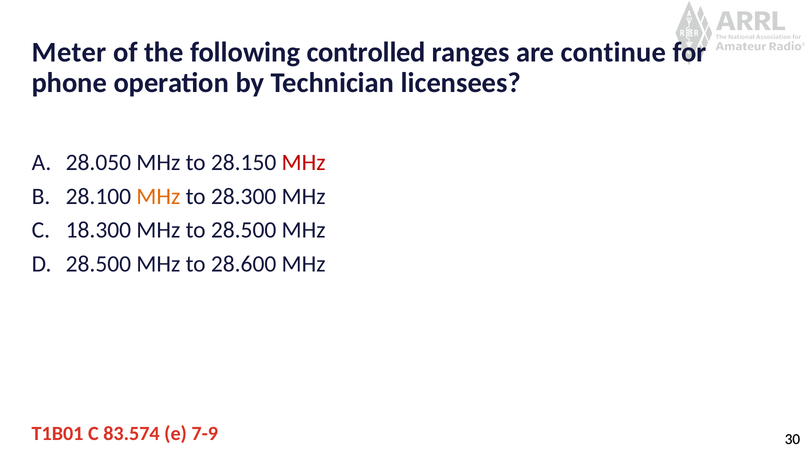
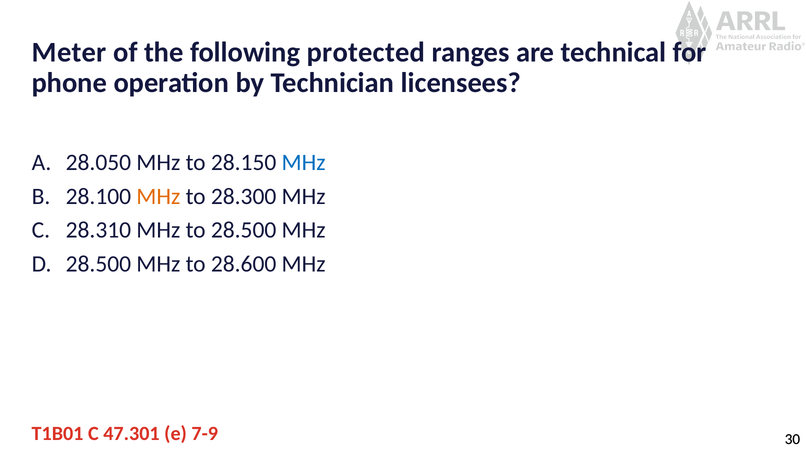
controlled: controlled -> protected (366, 52)
continue: continue -> technical (613, 52)
MHz colour: red -> blue (304, 163)
18.300: 18.300 -> 28.310 (98, 230)
83.574: 83.574 -> 47.301 (131, 434)
